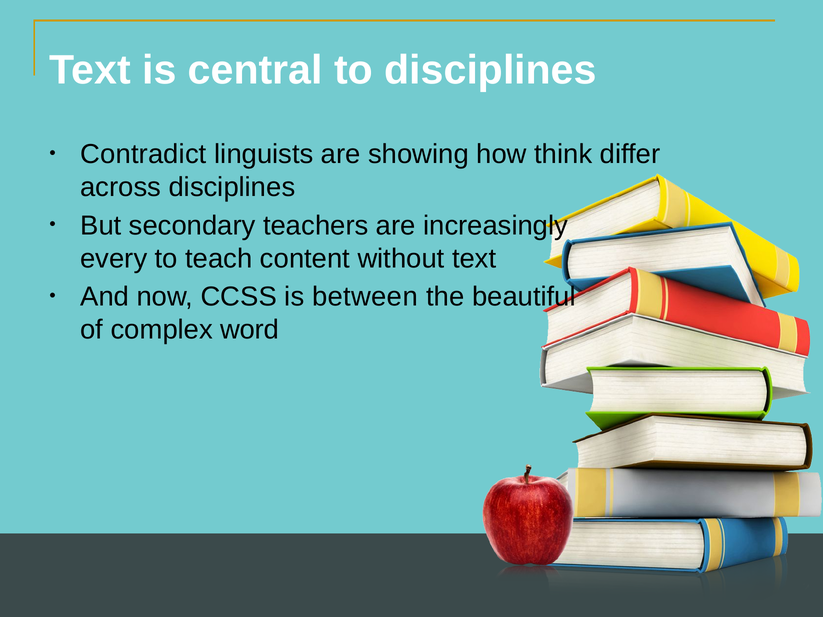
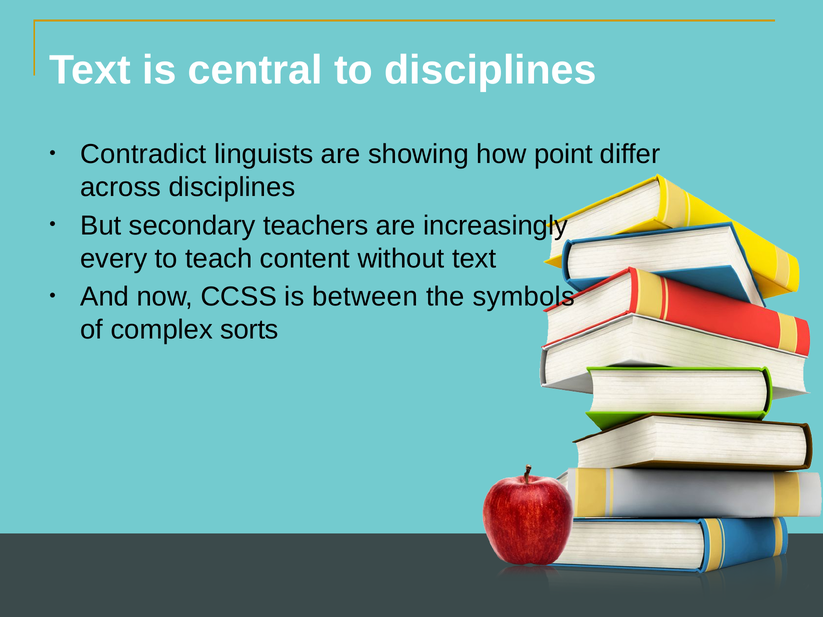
think: think -> point (563, 154)
beautiful: beautiful -> symbols (524, 297)
word: word -> sorts (250, 330)
